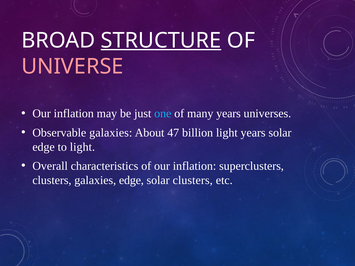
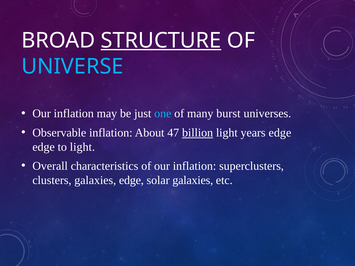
UNIVERSE colour: pink -> light blue (72, 66)
many years: years -> burst (228, 114)
Observable galaxies: galaxies -> inflation (111, 133)
billion underline: none -> present (198, 133)
years solar: solar -> edge (280, 133)
solar clusters: clusters -> galaxies (193, 180)
